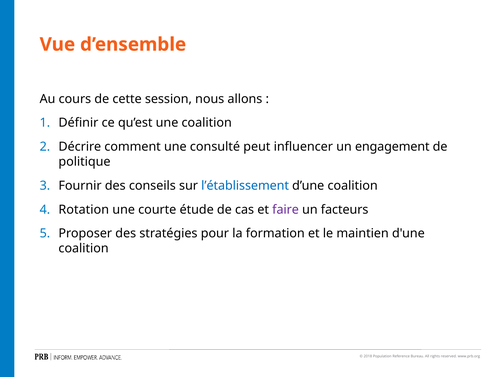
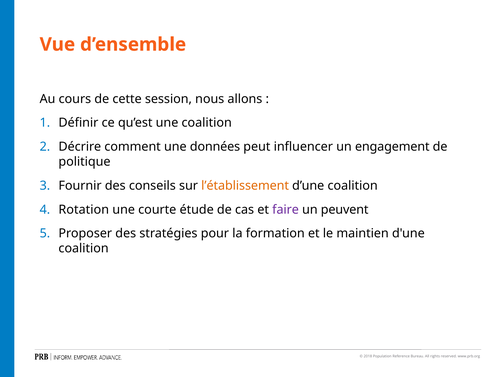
consulté: consulté -> données (215, 146)
l’établissement colour: blue -> orange (245, 185)
facteurs: facteurs -> peuvent (345, 209)
